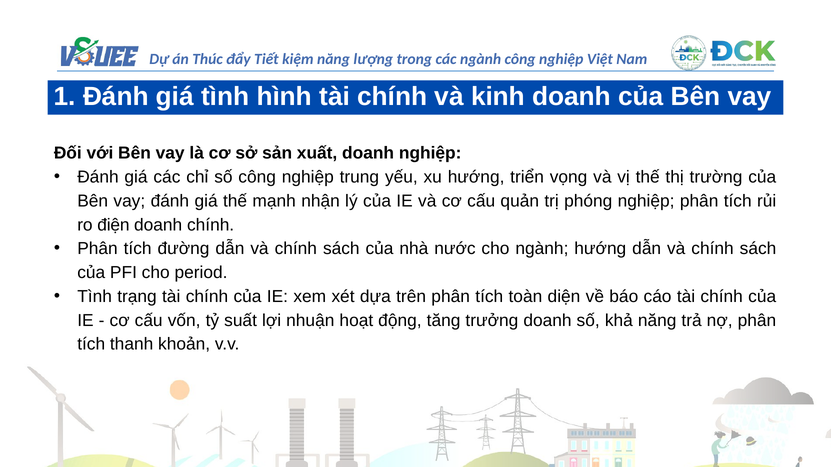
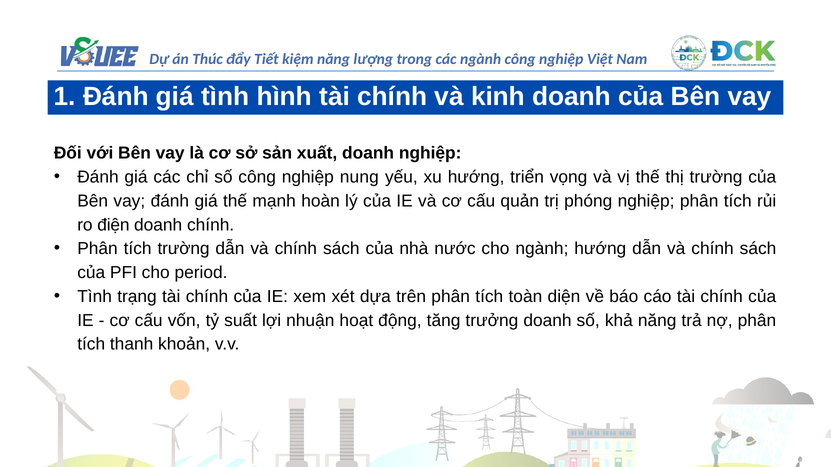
trung: trung -> nung (359, 177)
nhận: nhận -> hoàn (321, 201)
tích đường: đường -> trường (184, 249)
